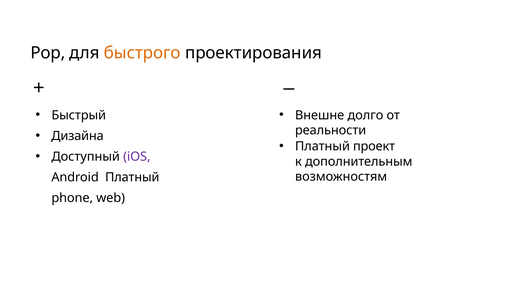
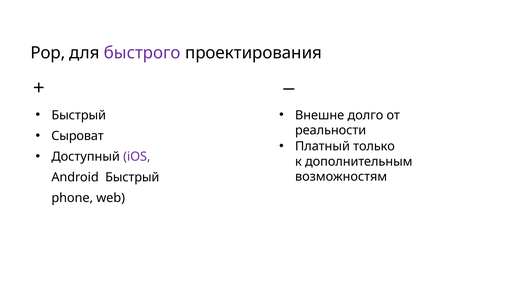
быстрого colour: orange -> purple (142, 53)
Дизайна: Дизайна -> Сыроват (78, 136)
проект: проект -> только (374, 146)
Android Платный: Платный -> Быстрый (132, 177)
